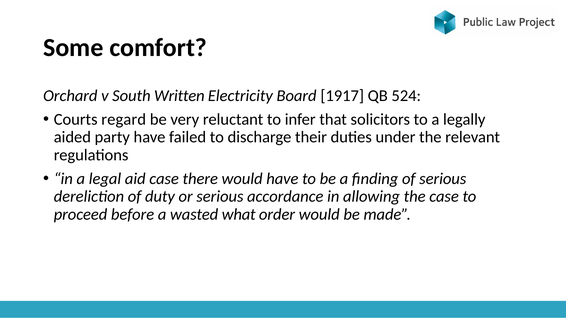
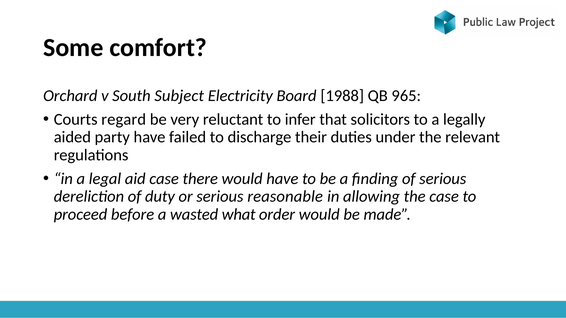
Written: Written -> Subject (179, 96)
1917: 1917 -> 1988 (342, 96)
524: 524 -> 965 (406, 96)
accordance: accordance -> reasonable (285, 197)
